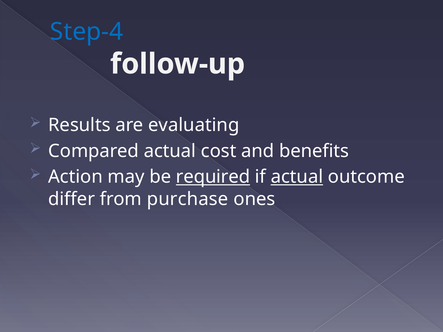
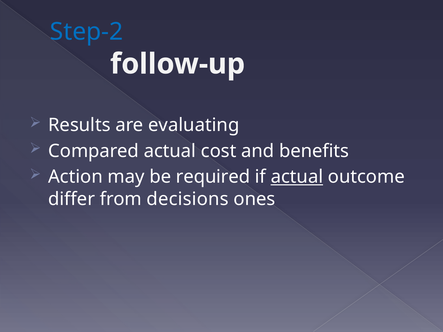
Step-4: Step-4 -> Step-2 (87, 32)
required underline: present -> none (213, 177)
purchase: purchase -> decisions (188, 199)
